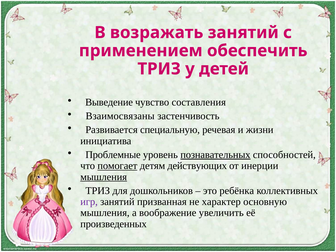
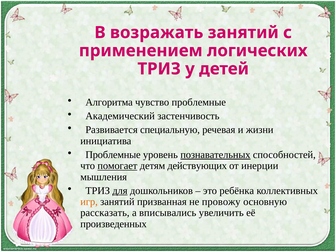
обеспечить: обеспечить -> логических (257, 51)
Выведение: Выведение -> Алгоритма (109, 102)
чувство составления: составления -> проблемные (199, 102)
Взаимосвязаны: Взаимосвязаны -> Академический (120, 116)
мышления underline: present -> none (104, 177)
для underline: none -> present (120, 191)
игр colour: purple -> orange (89, 202)
характер: характер -> провожу (221, 202)
мышления: мышления -> рассказать (105, 213)
воображение: воображение -> вписывались (168, 213)
